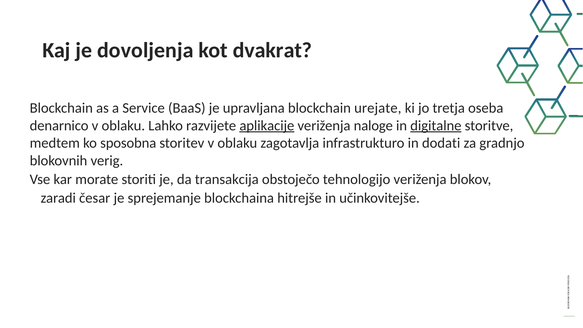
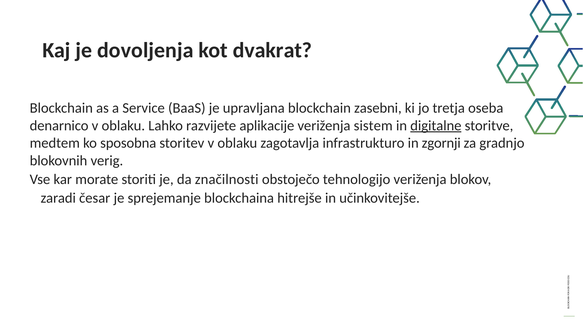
urejate: urejate -> zasebni (378, 108)
aplikacije underline: present -> none (267, 126)
naloge: naloge -> sistem (373, 126)
dodati: dodati -> zgornji (441, 143)
transakcija: transakcija -> značilnosti (227, 179)
